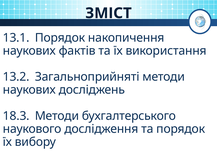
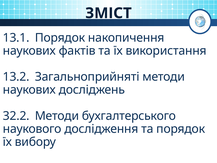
18.3: 18.3 -> 32.2 (16, 116)
